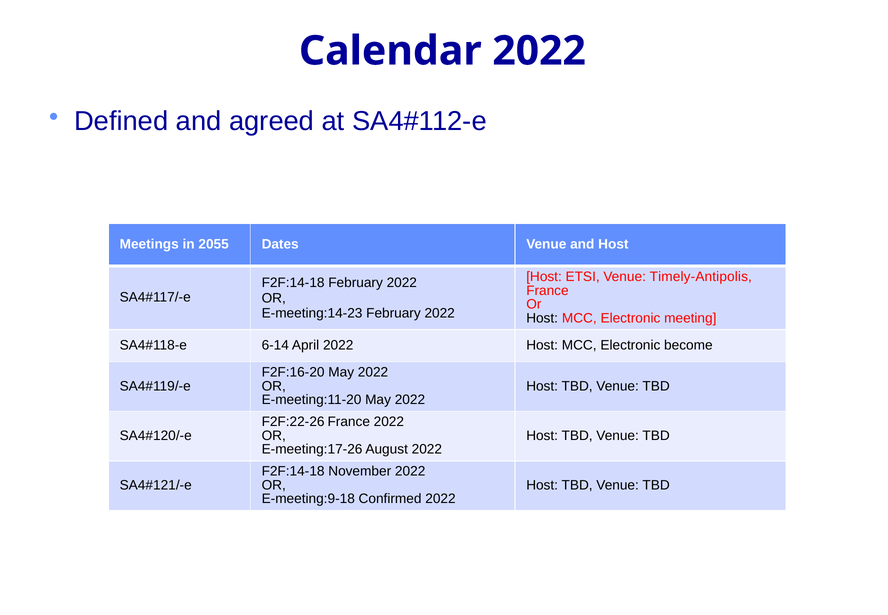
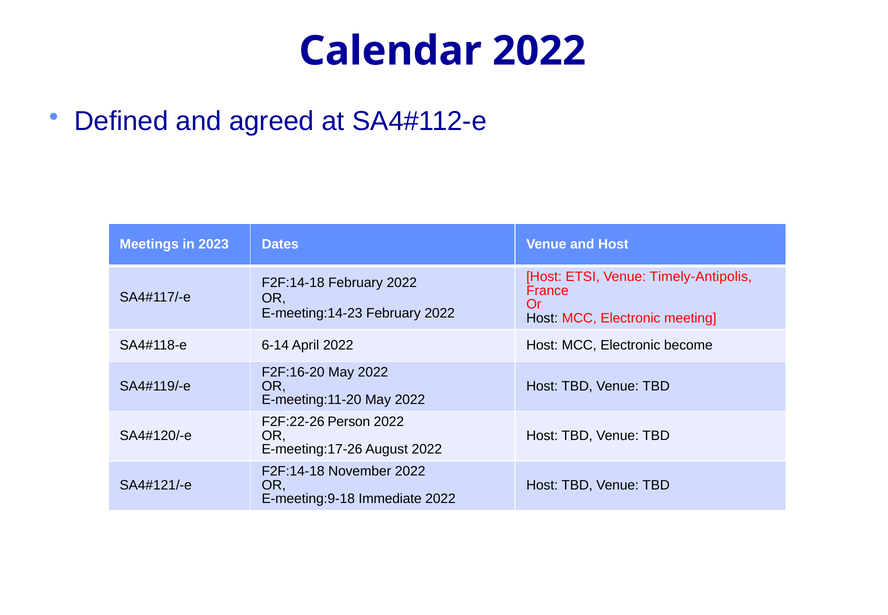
2055: 2055 -> 2023 (214, 244)
F2F:22-26 France: France -> Person (349, 422)
Confirmed: Confirmed -> Immediate (390, 499)
